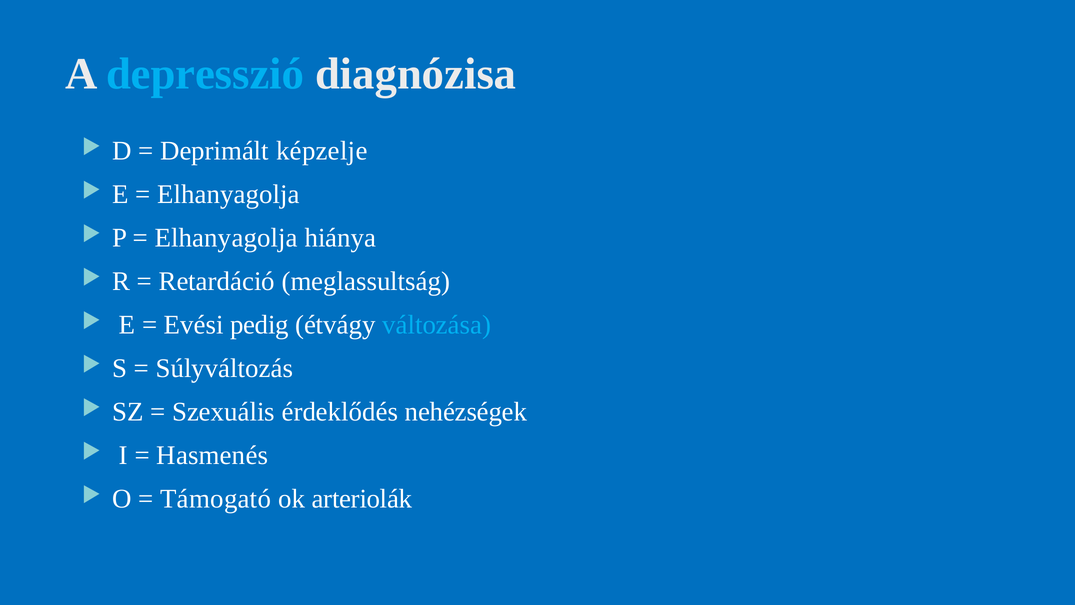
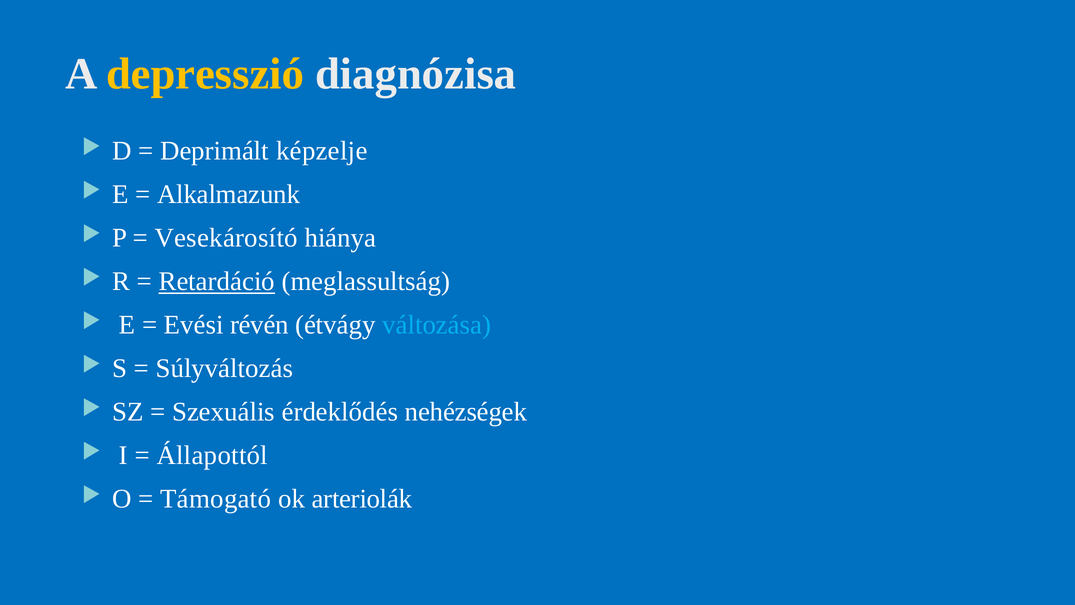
depresszió colour: light blue -> yellow (205, 74)
Elhanyagolja: Elhanyagolja -> Alkalmazunk (229, 194)
Elhanyagolja: Elhanyagolja -> Vesekárosító (226, 238)
Retardáció underline: none -> present (217, 281)
pedig: pedig -> révén (259, 325)
Hasmenés: Hasmenés -> Állapottól (212, 455)
